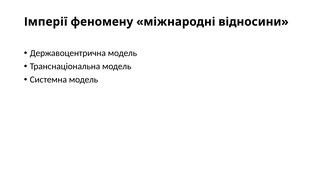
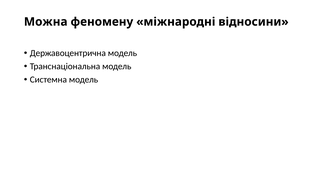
Імперії: Імперії -> Можна (46, 22)
